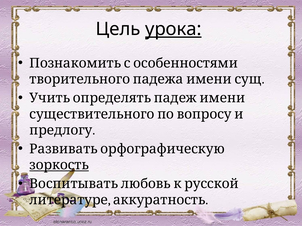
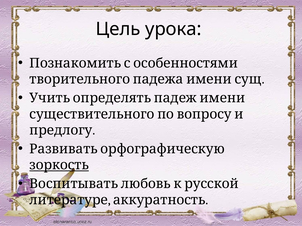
урока underline: present -> none (173, 29)
